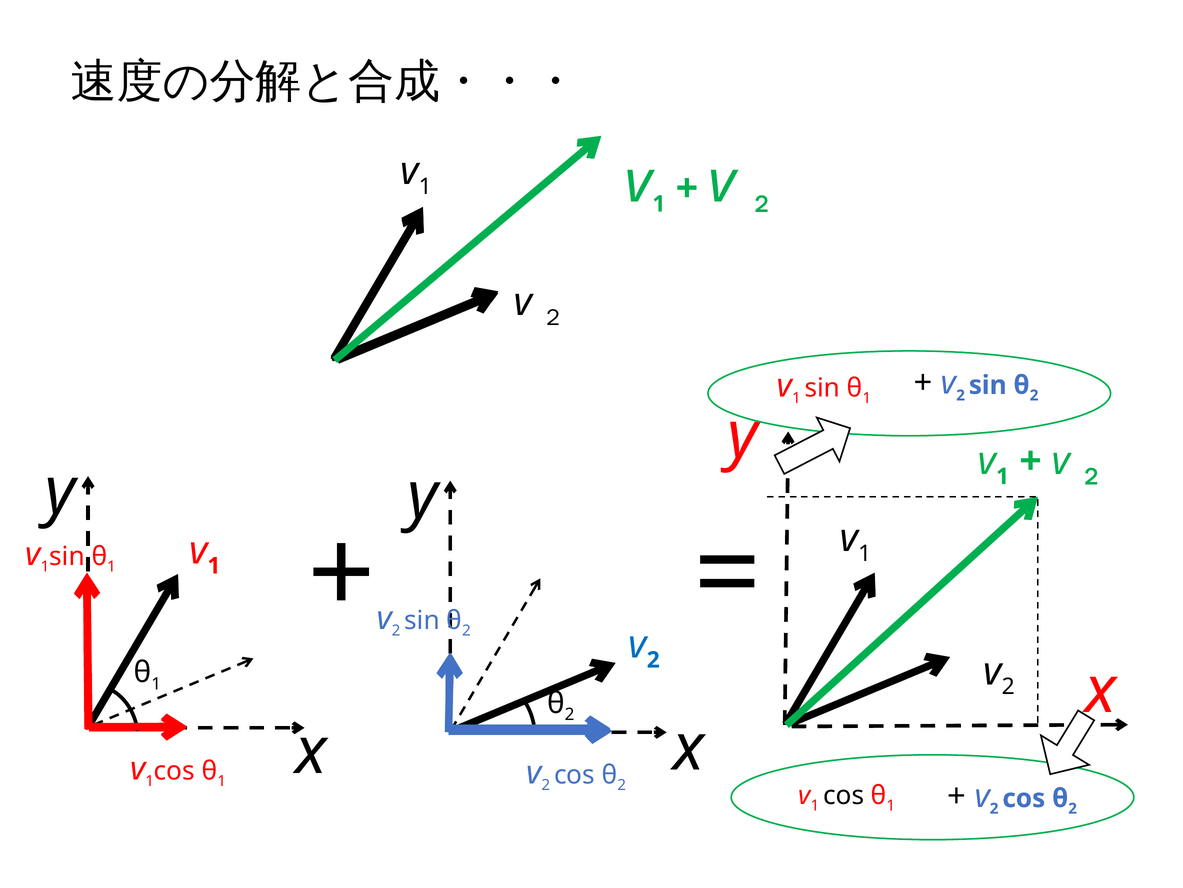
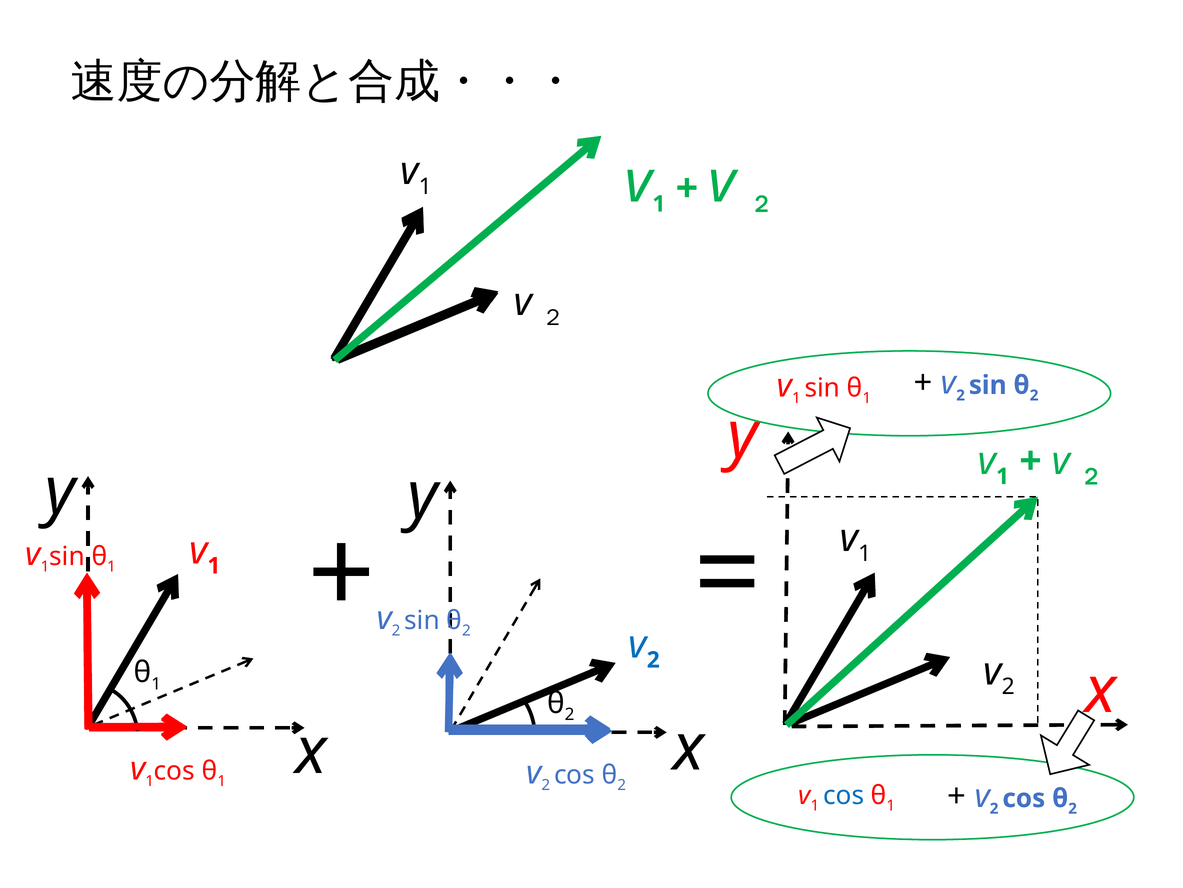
cos colour: black -> blue (844, 795)
